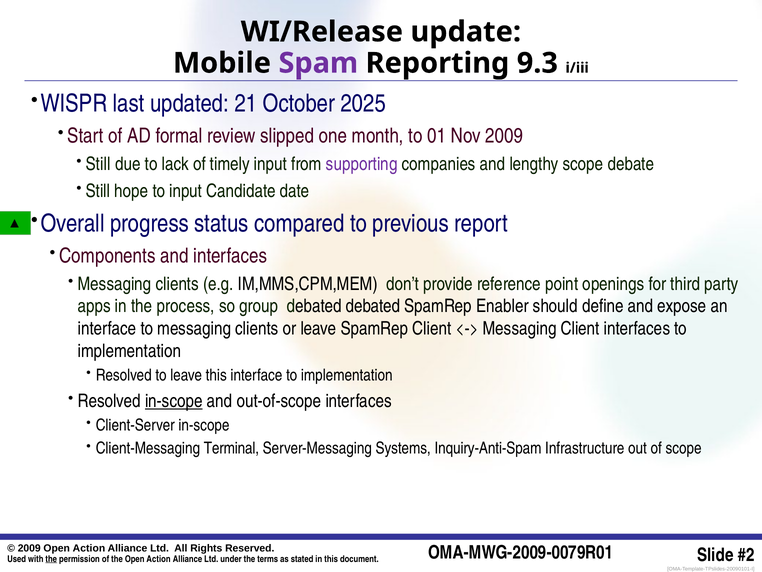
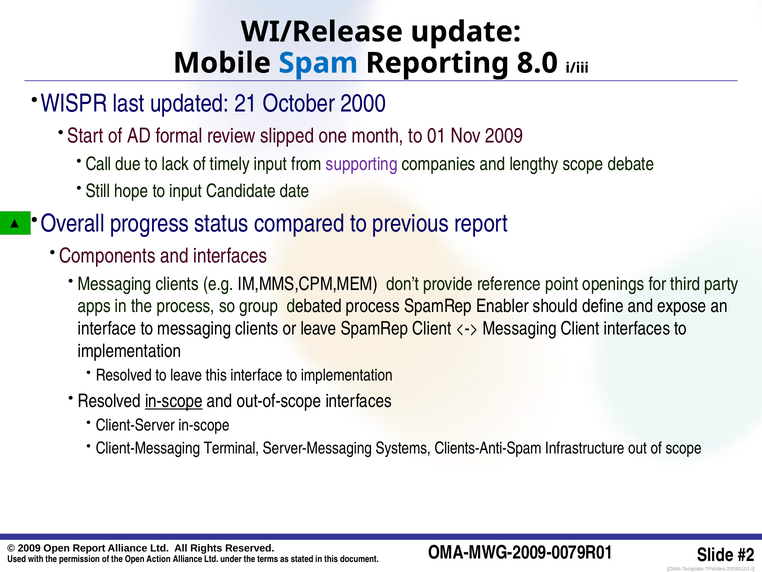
Spam colour: purple -> blue (318, 63)
9.3: 9.3 -> 8.0 (537, 63)
2025: 2025 -> 2000 (363, 104)
Still: Still -> Call (98, 164)
debated debated: debated -> process (373, 306)
Inquiry-Anti-Spam: Inquiry-Anti-Spam -> Clients-Anti-Spam (488, 448)
Action: Action -> Report (89, 548)
the underline: present -> none (51, 559)
